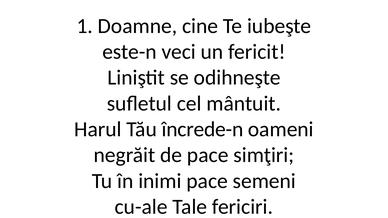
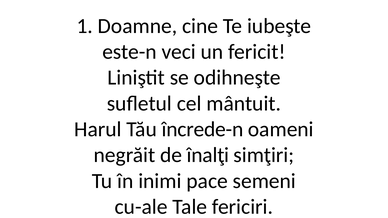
de pace: pace -> înalţi (208, 155)
